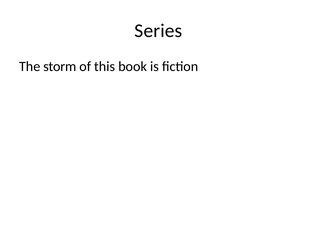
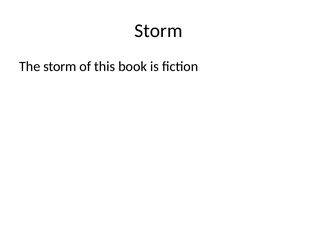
Series: Series -> Storm (158, 31)
